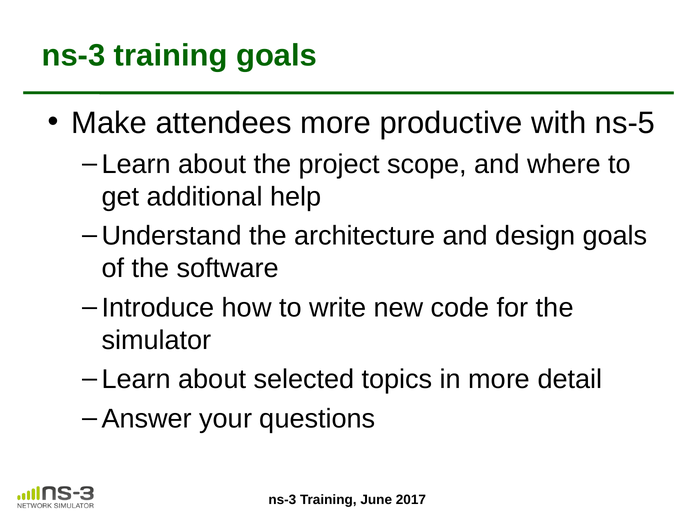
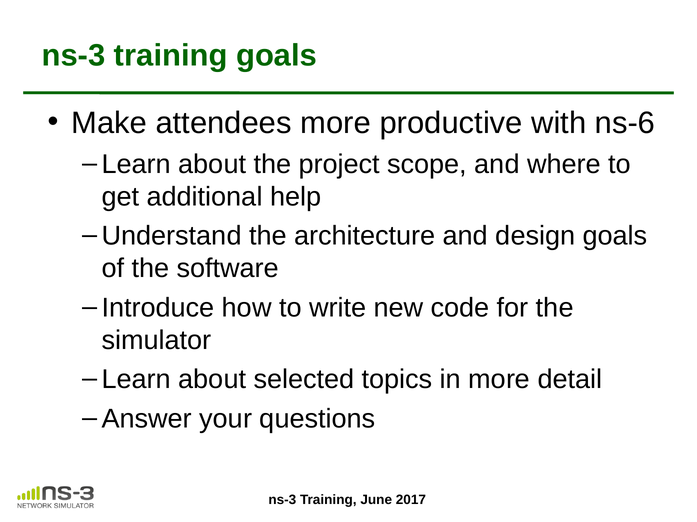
ns-5: ns-5 -> ns-6 (625, 123)
